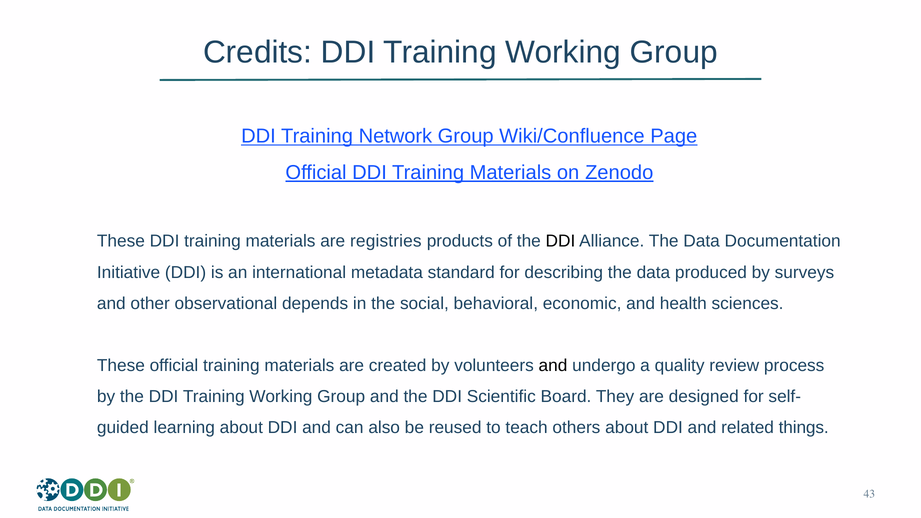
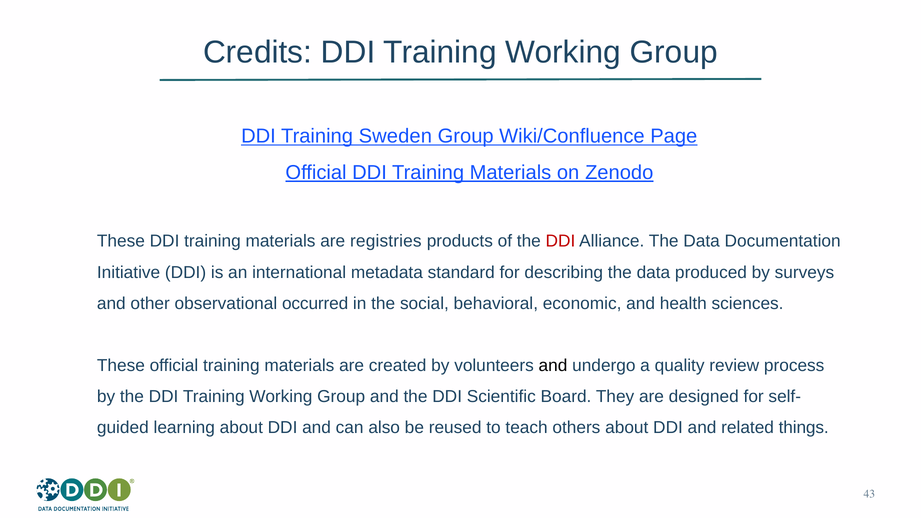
Network: Network -> Sweden (395, 136)
DDI colour: black -> red (560, 241)
depends: depends -> occurred (315, 303)
